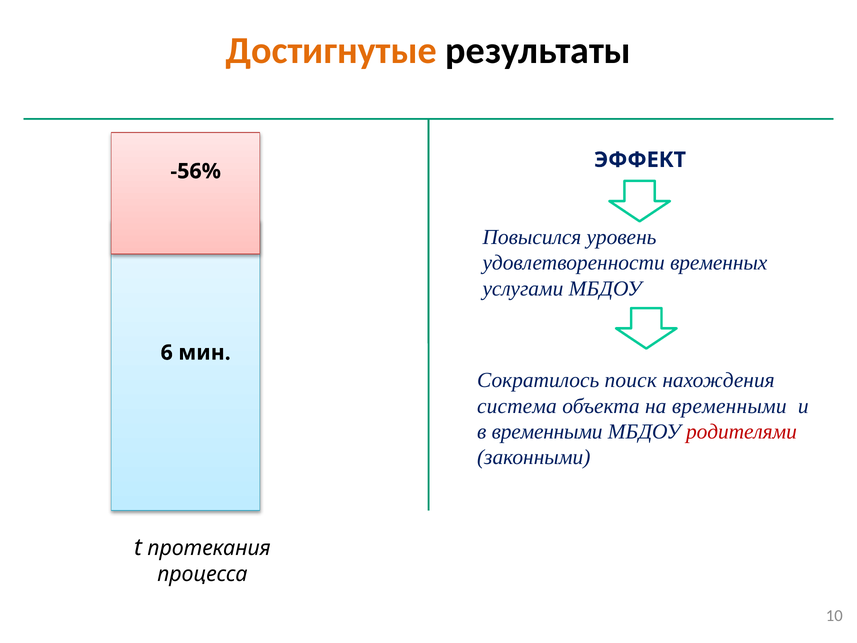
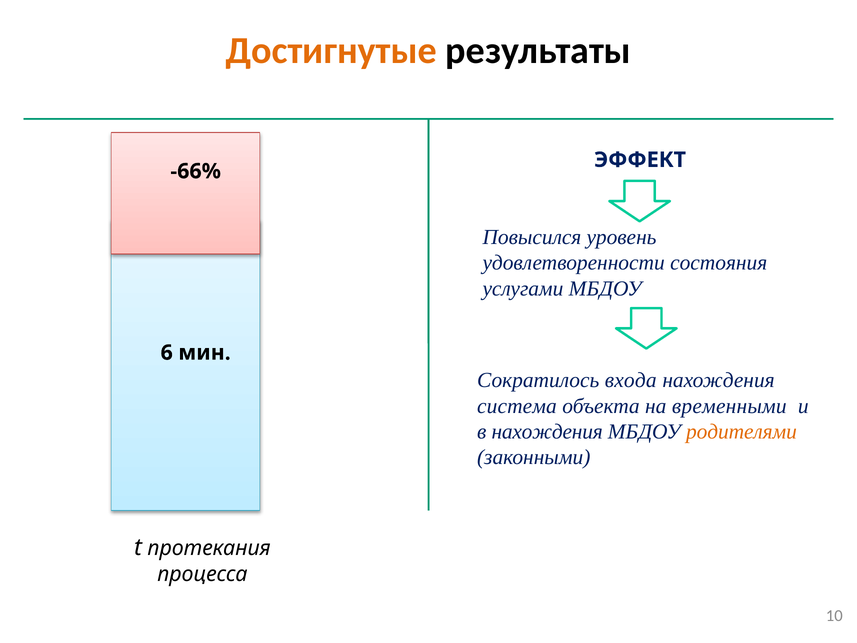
-56%: -56% -> -66% (196, 171)
временных: временных -> состояния (719, 263)
поиск: поиск -> входа (631, 380)
в временными: временными -> нахождения (547, 432)
родителями colour: red -> orange (741, 432)
